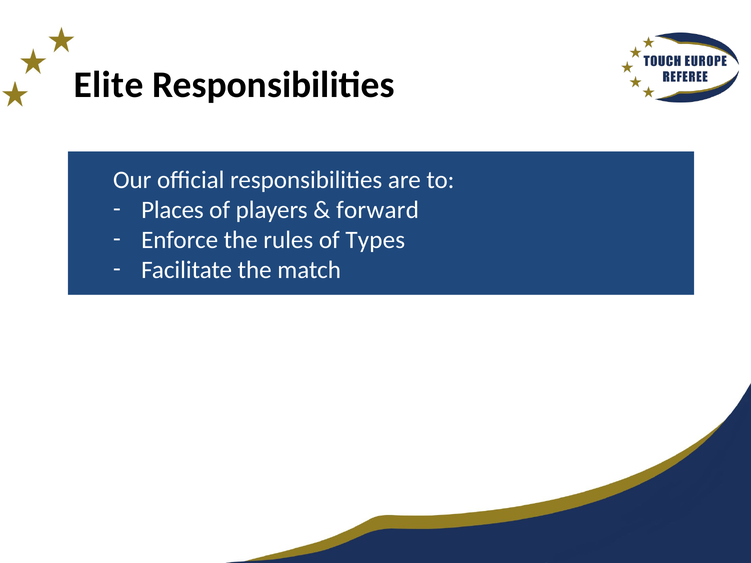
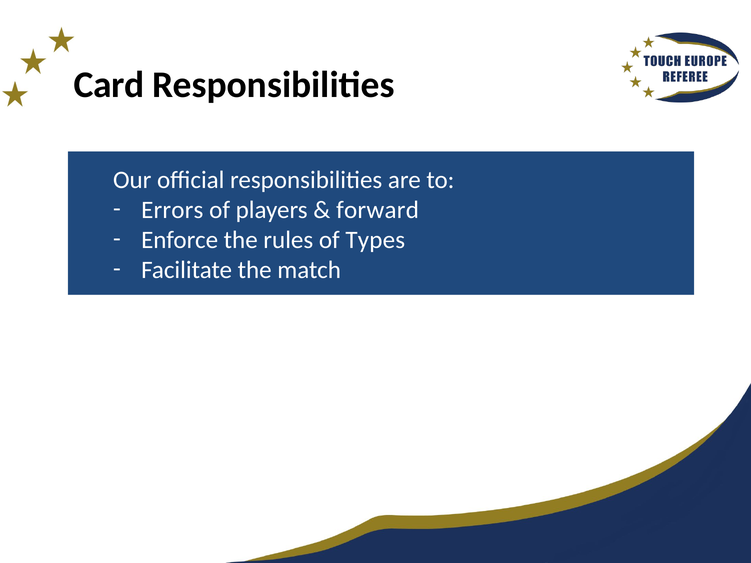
Elite: Elite -> Card (109, 85)
Places: Places -> Errors (172, 210)
